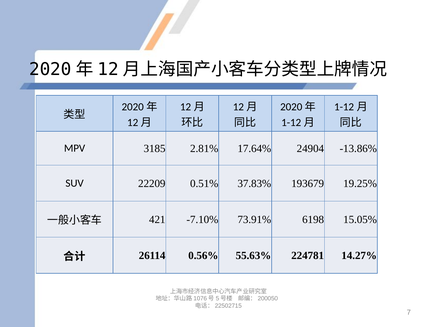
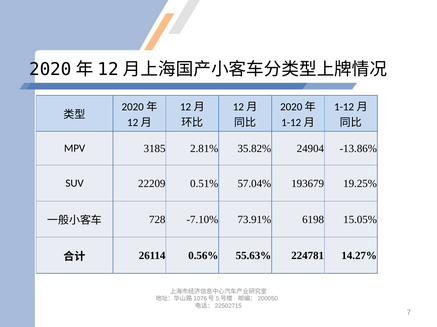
17.64%: 17.64% -> 35.82% (254, 149)
37.83%: 37.83% -> 57.04% (254, 184)
421: 421 -> 728 (157, 220)
